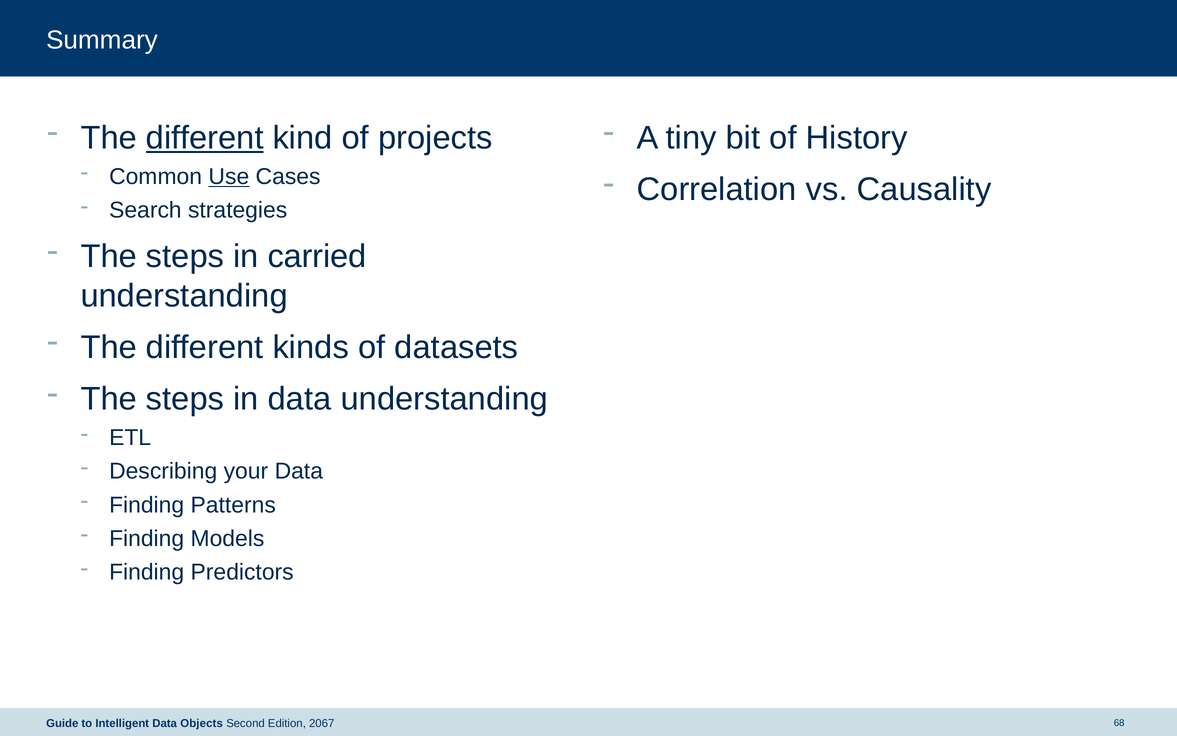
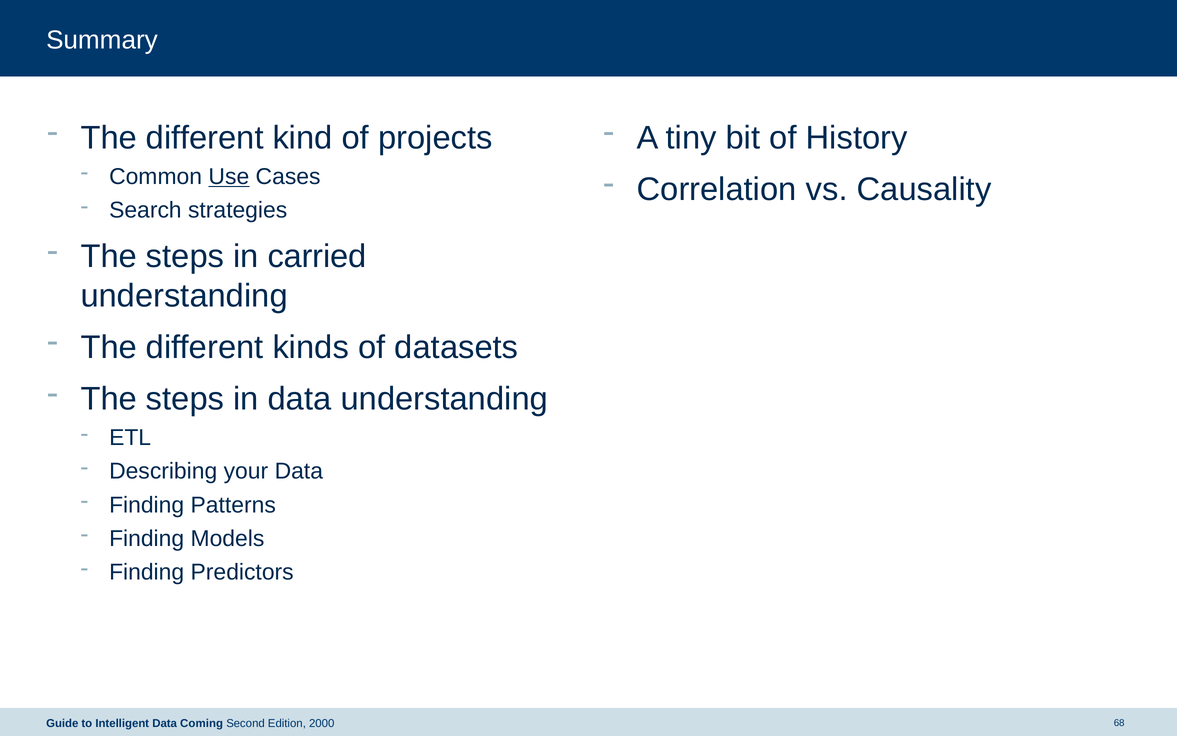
different underline: present -> none (205, 138)
Objects: Objects -> Coming (202, 723)
2067: 2067 -> 2000 (322, 723)
